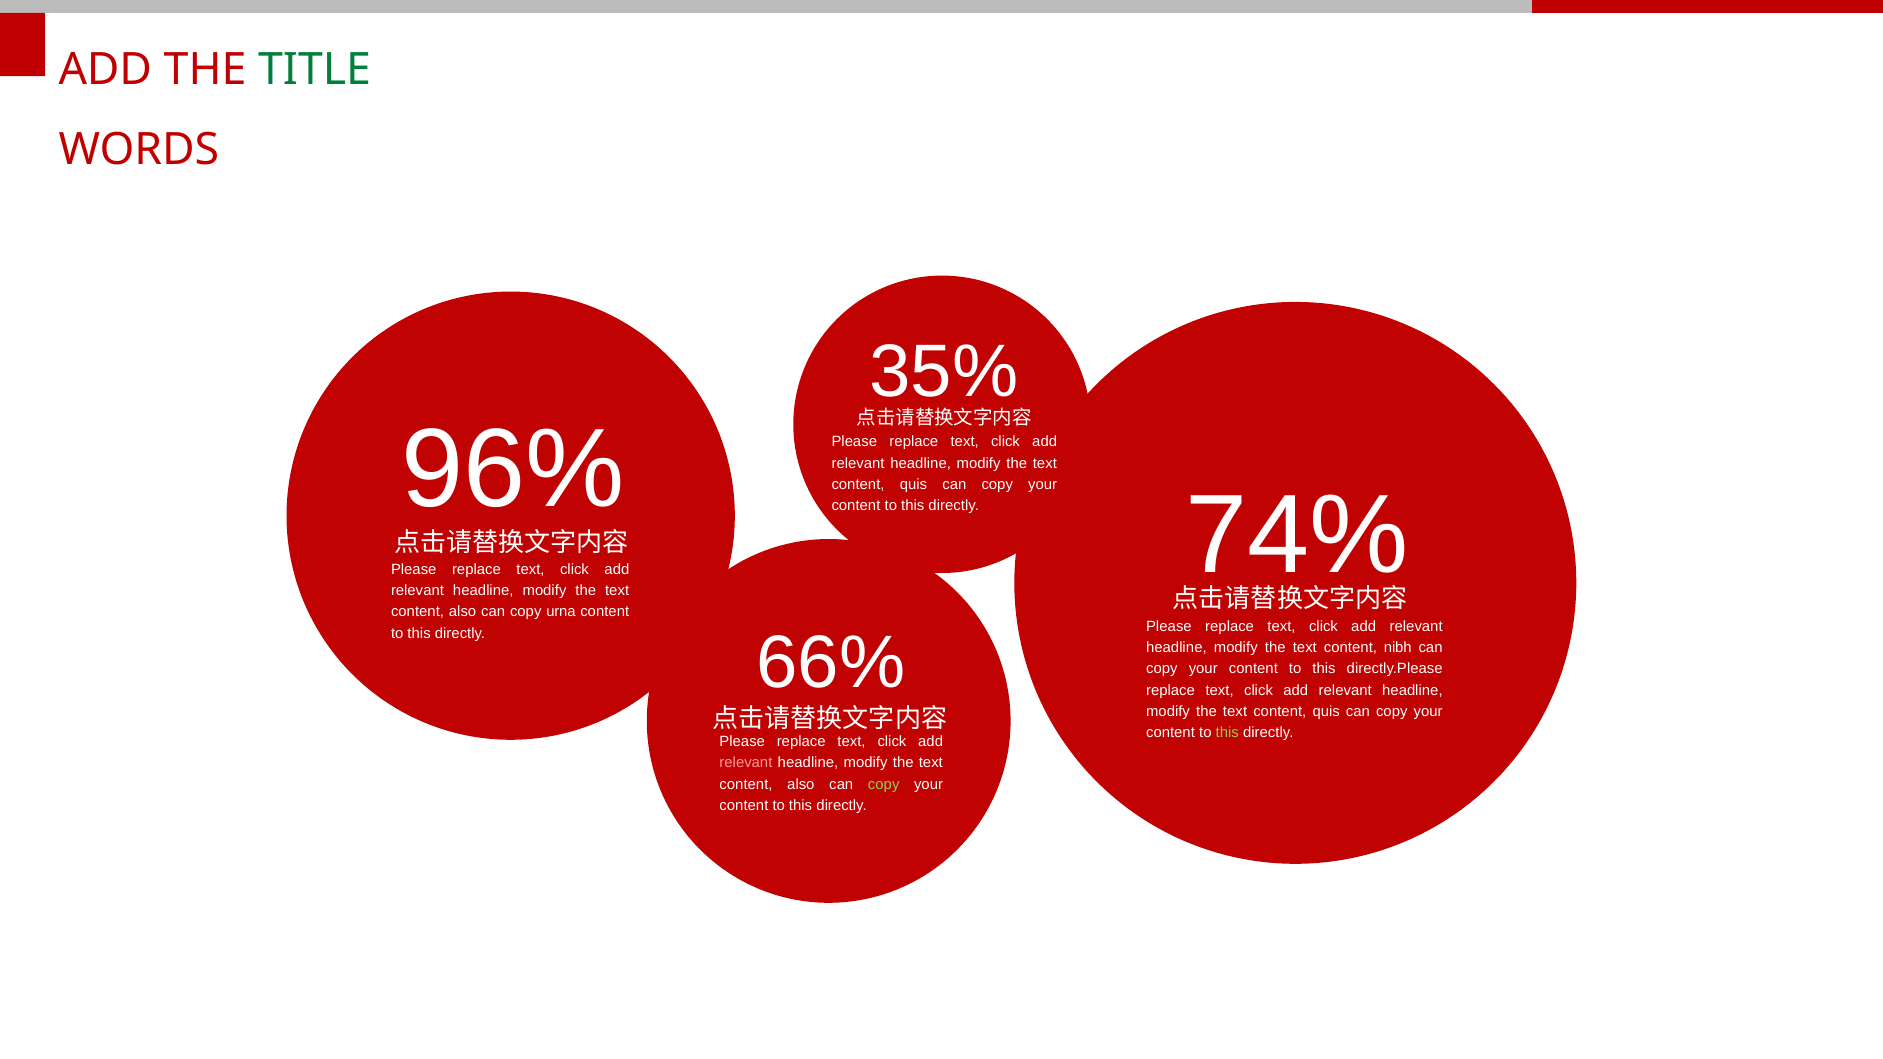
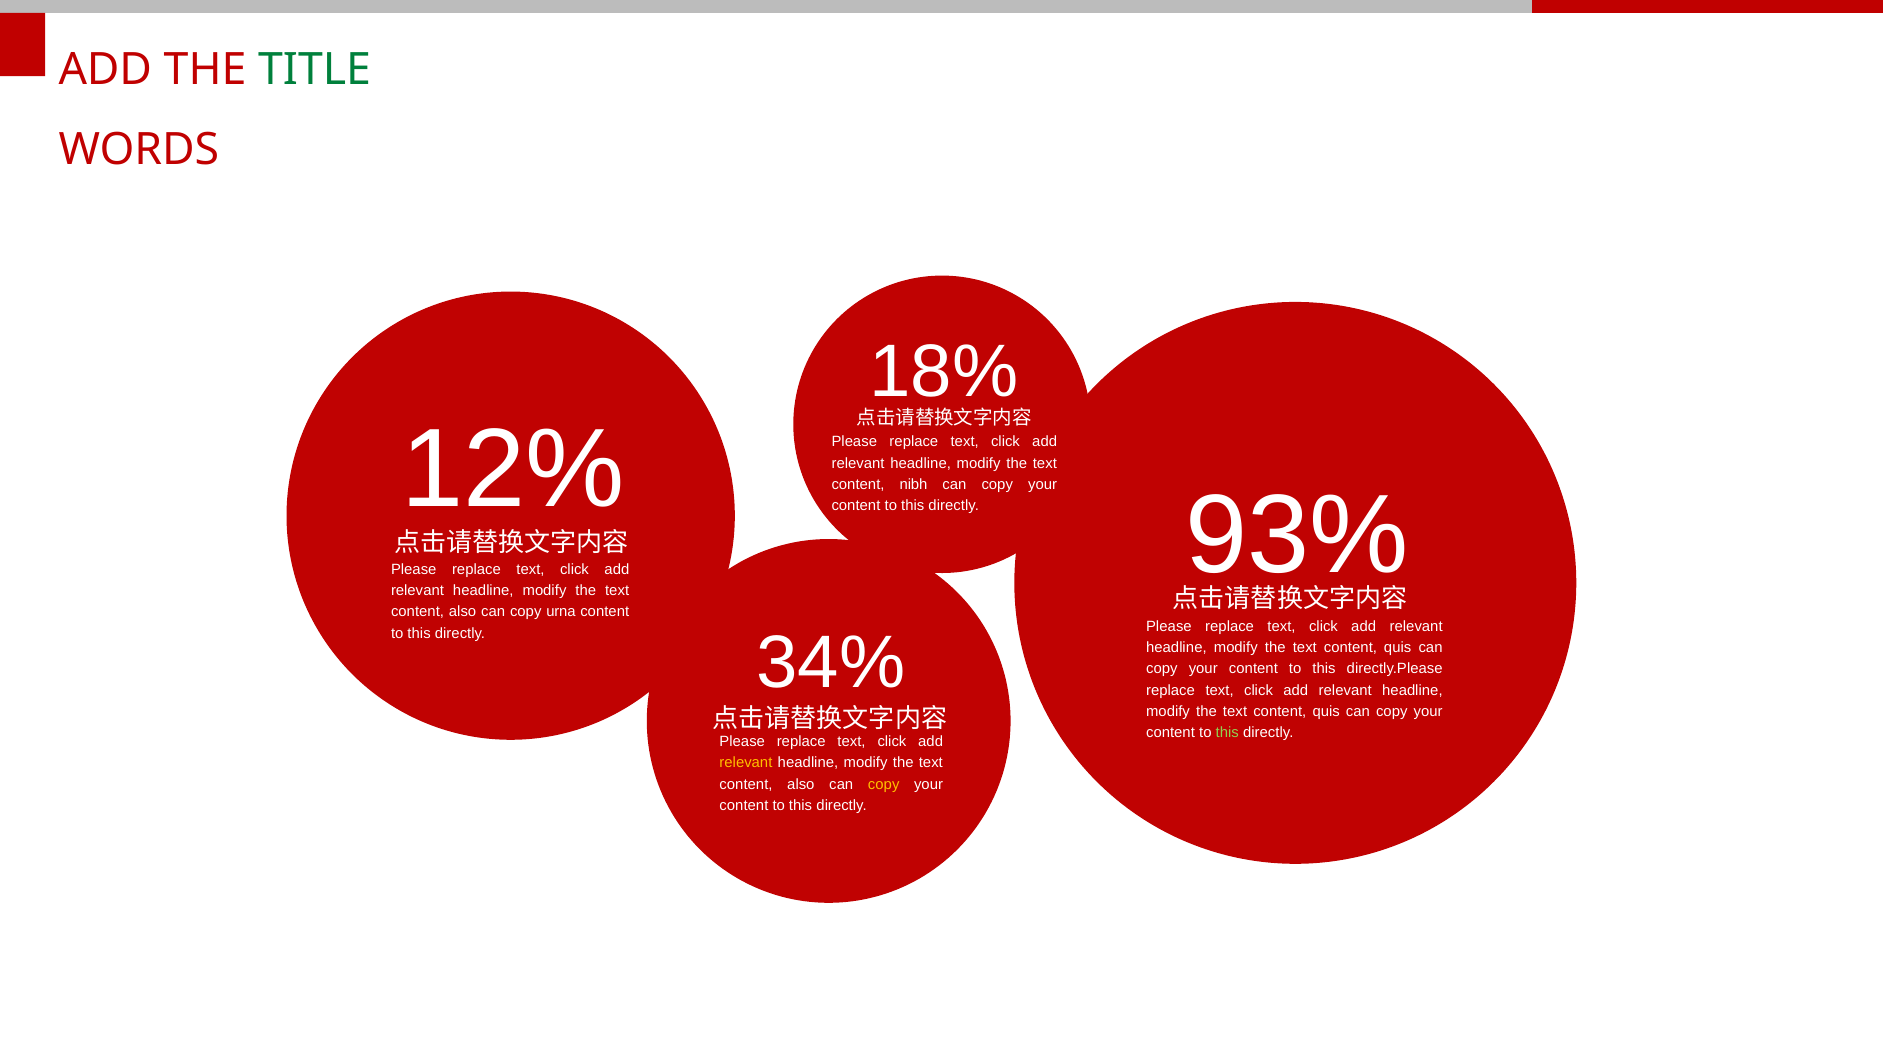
35%: 35% -> 18% (944, 372)
96%: 96% -> 12% (513, 470)
quis: quis -> nibh (914, 485)
74%: 74% -> 93% (1298, 536)
66%: 66% -> 34% (831, 663)
nibh: nibh -> quis (1398, 648)
relevant colour: pink -> yellow (746, 763)
copy colour: light green -> yellow (884, 784)
